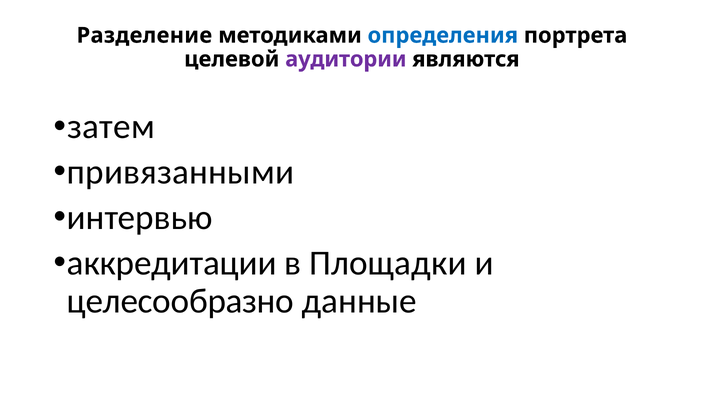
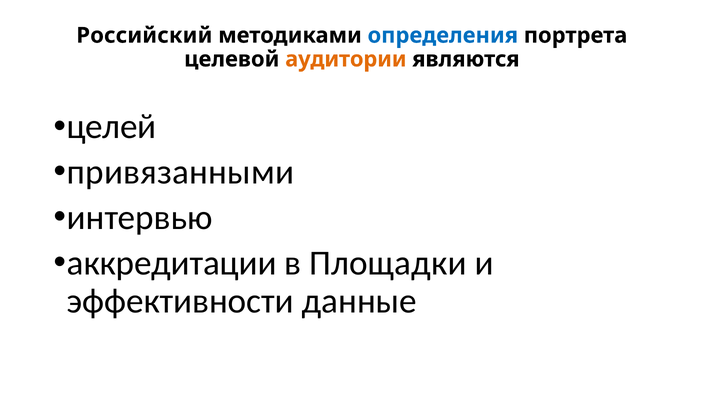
Разделение: Разделение -> Российский (144, 35)
аудитории colour: purple -> orange (346, 59)
затем: затем -> целей (111, 127)
целесообразно: целесообразно -> эффективности (180, 301)
